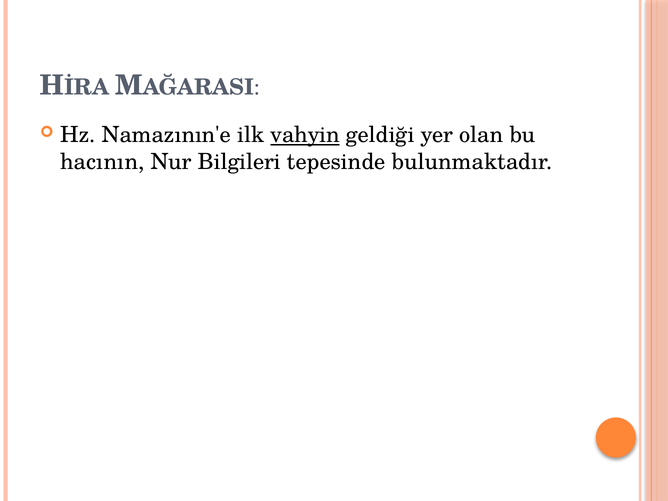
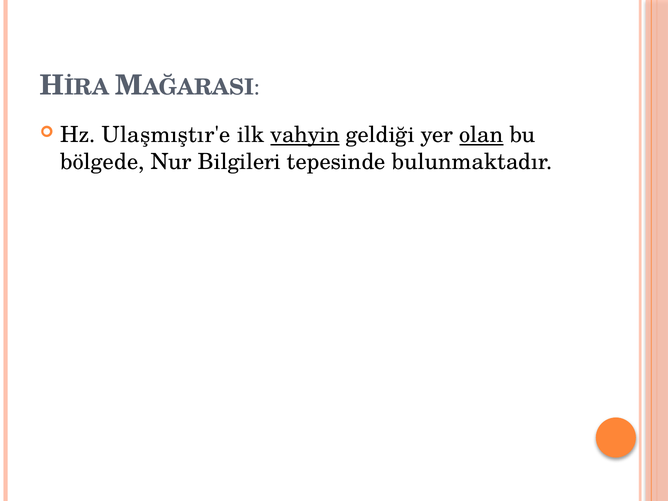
Namazının'e: Namazının'e -> Ulaşmıştır'e (166, 135)
olan underline: none -> present (481, 135)
hacının: hacının -> bölgede (102, 162)
